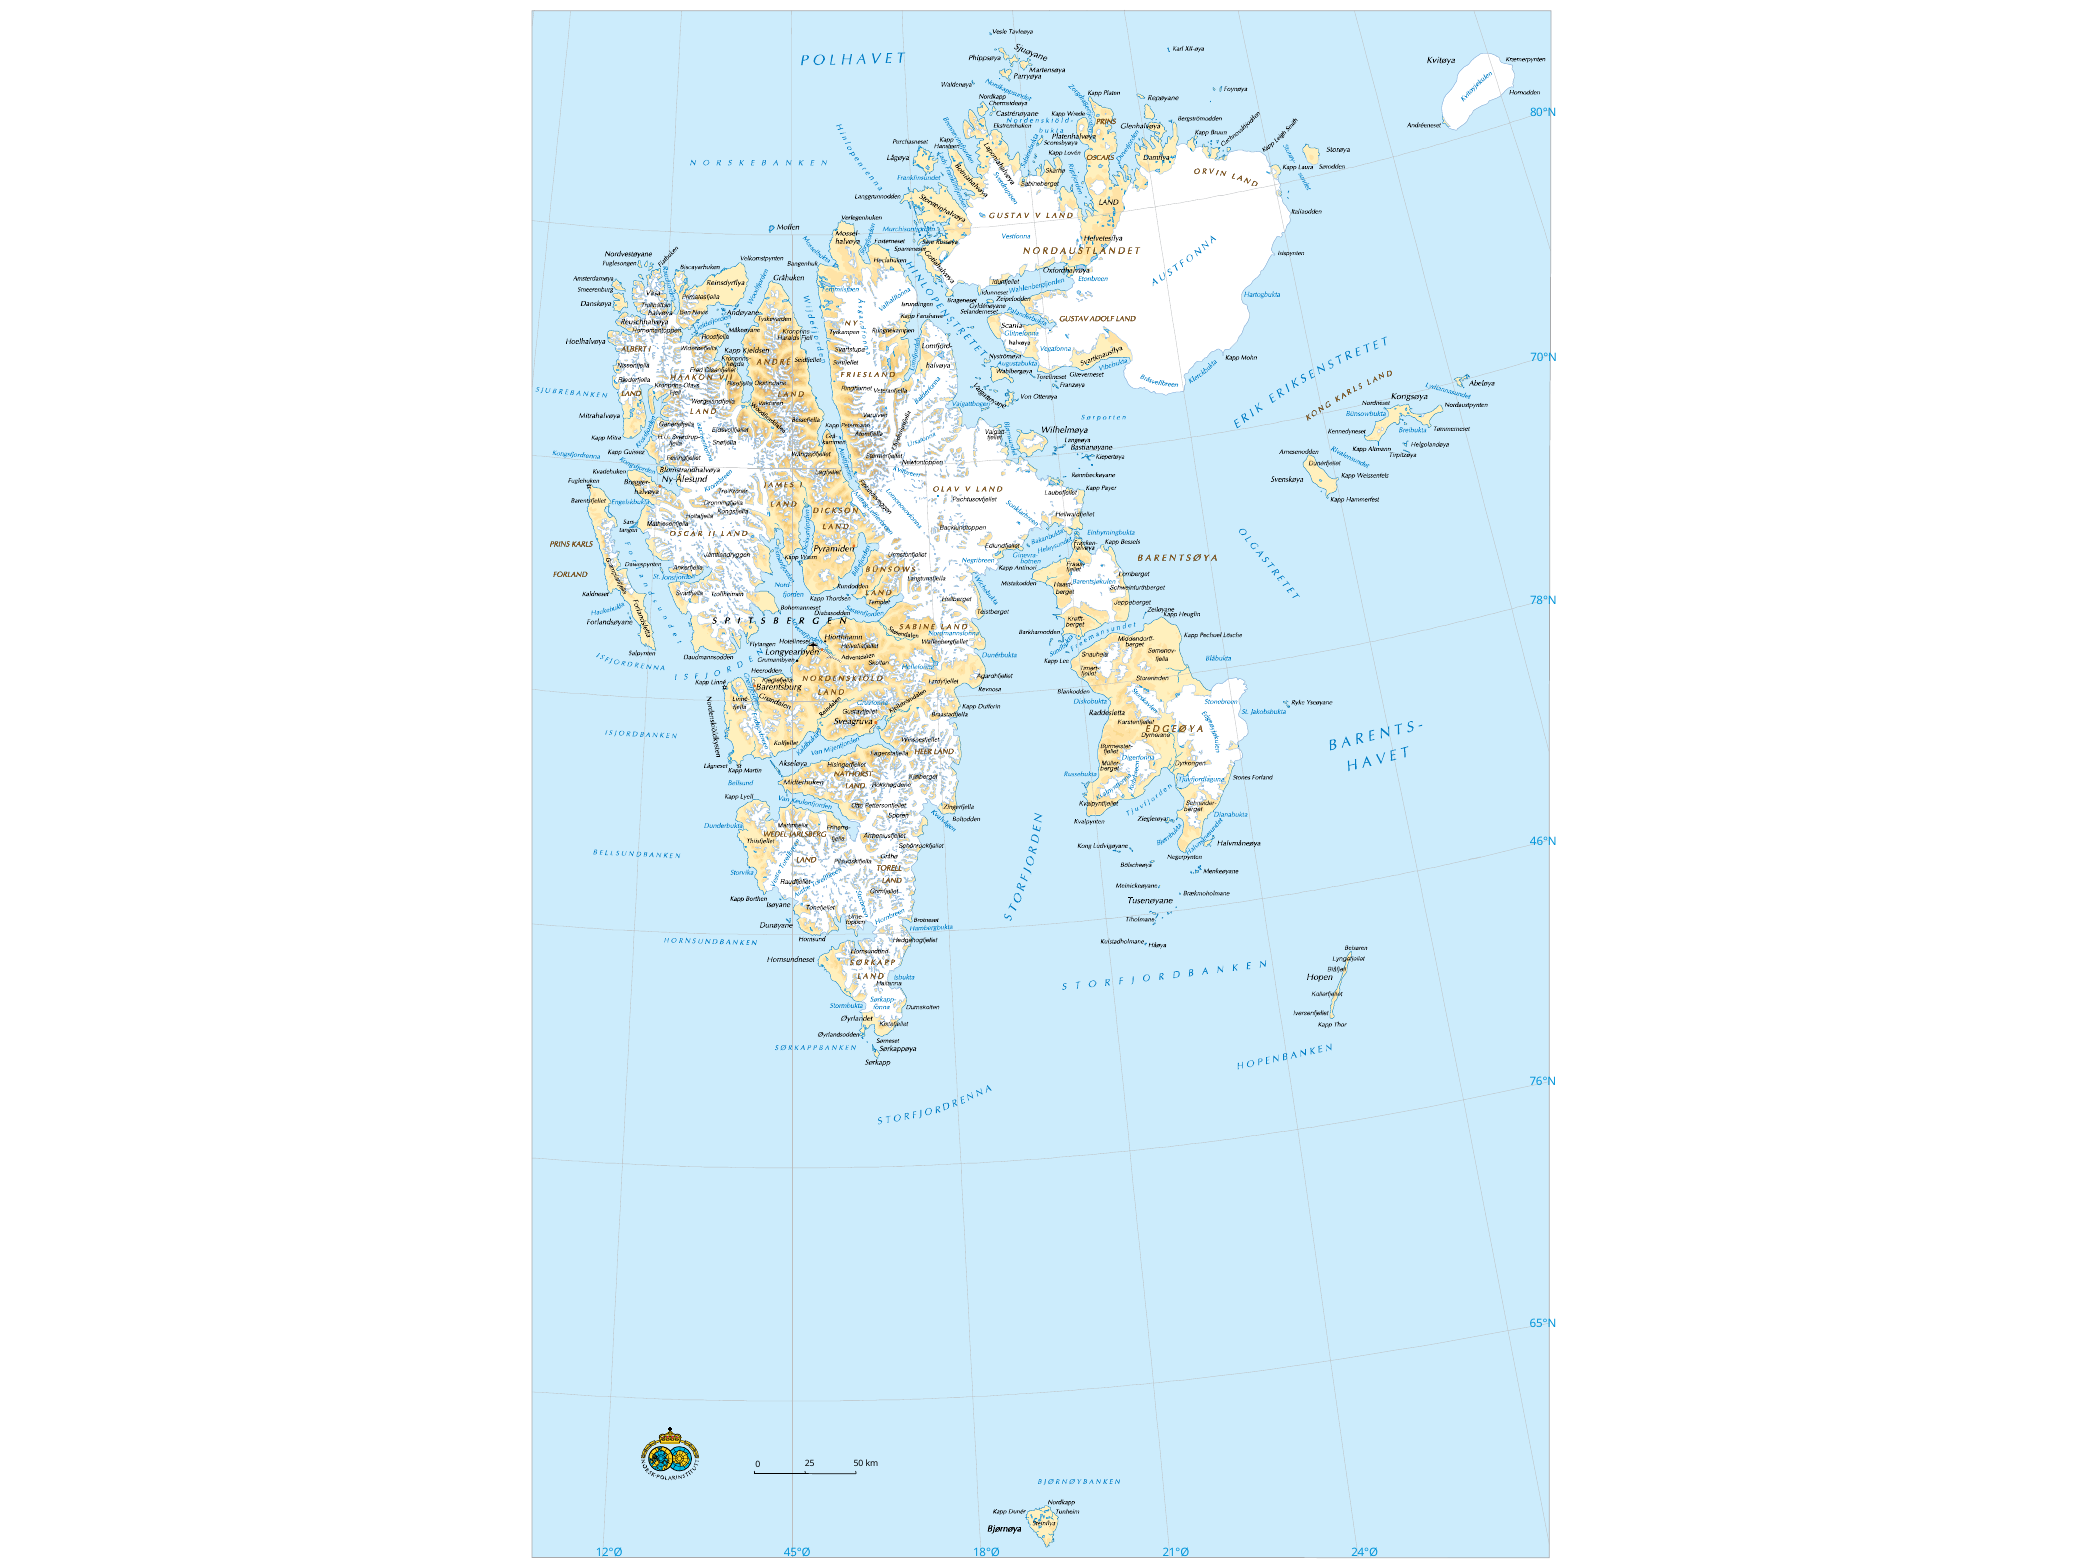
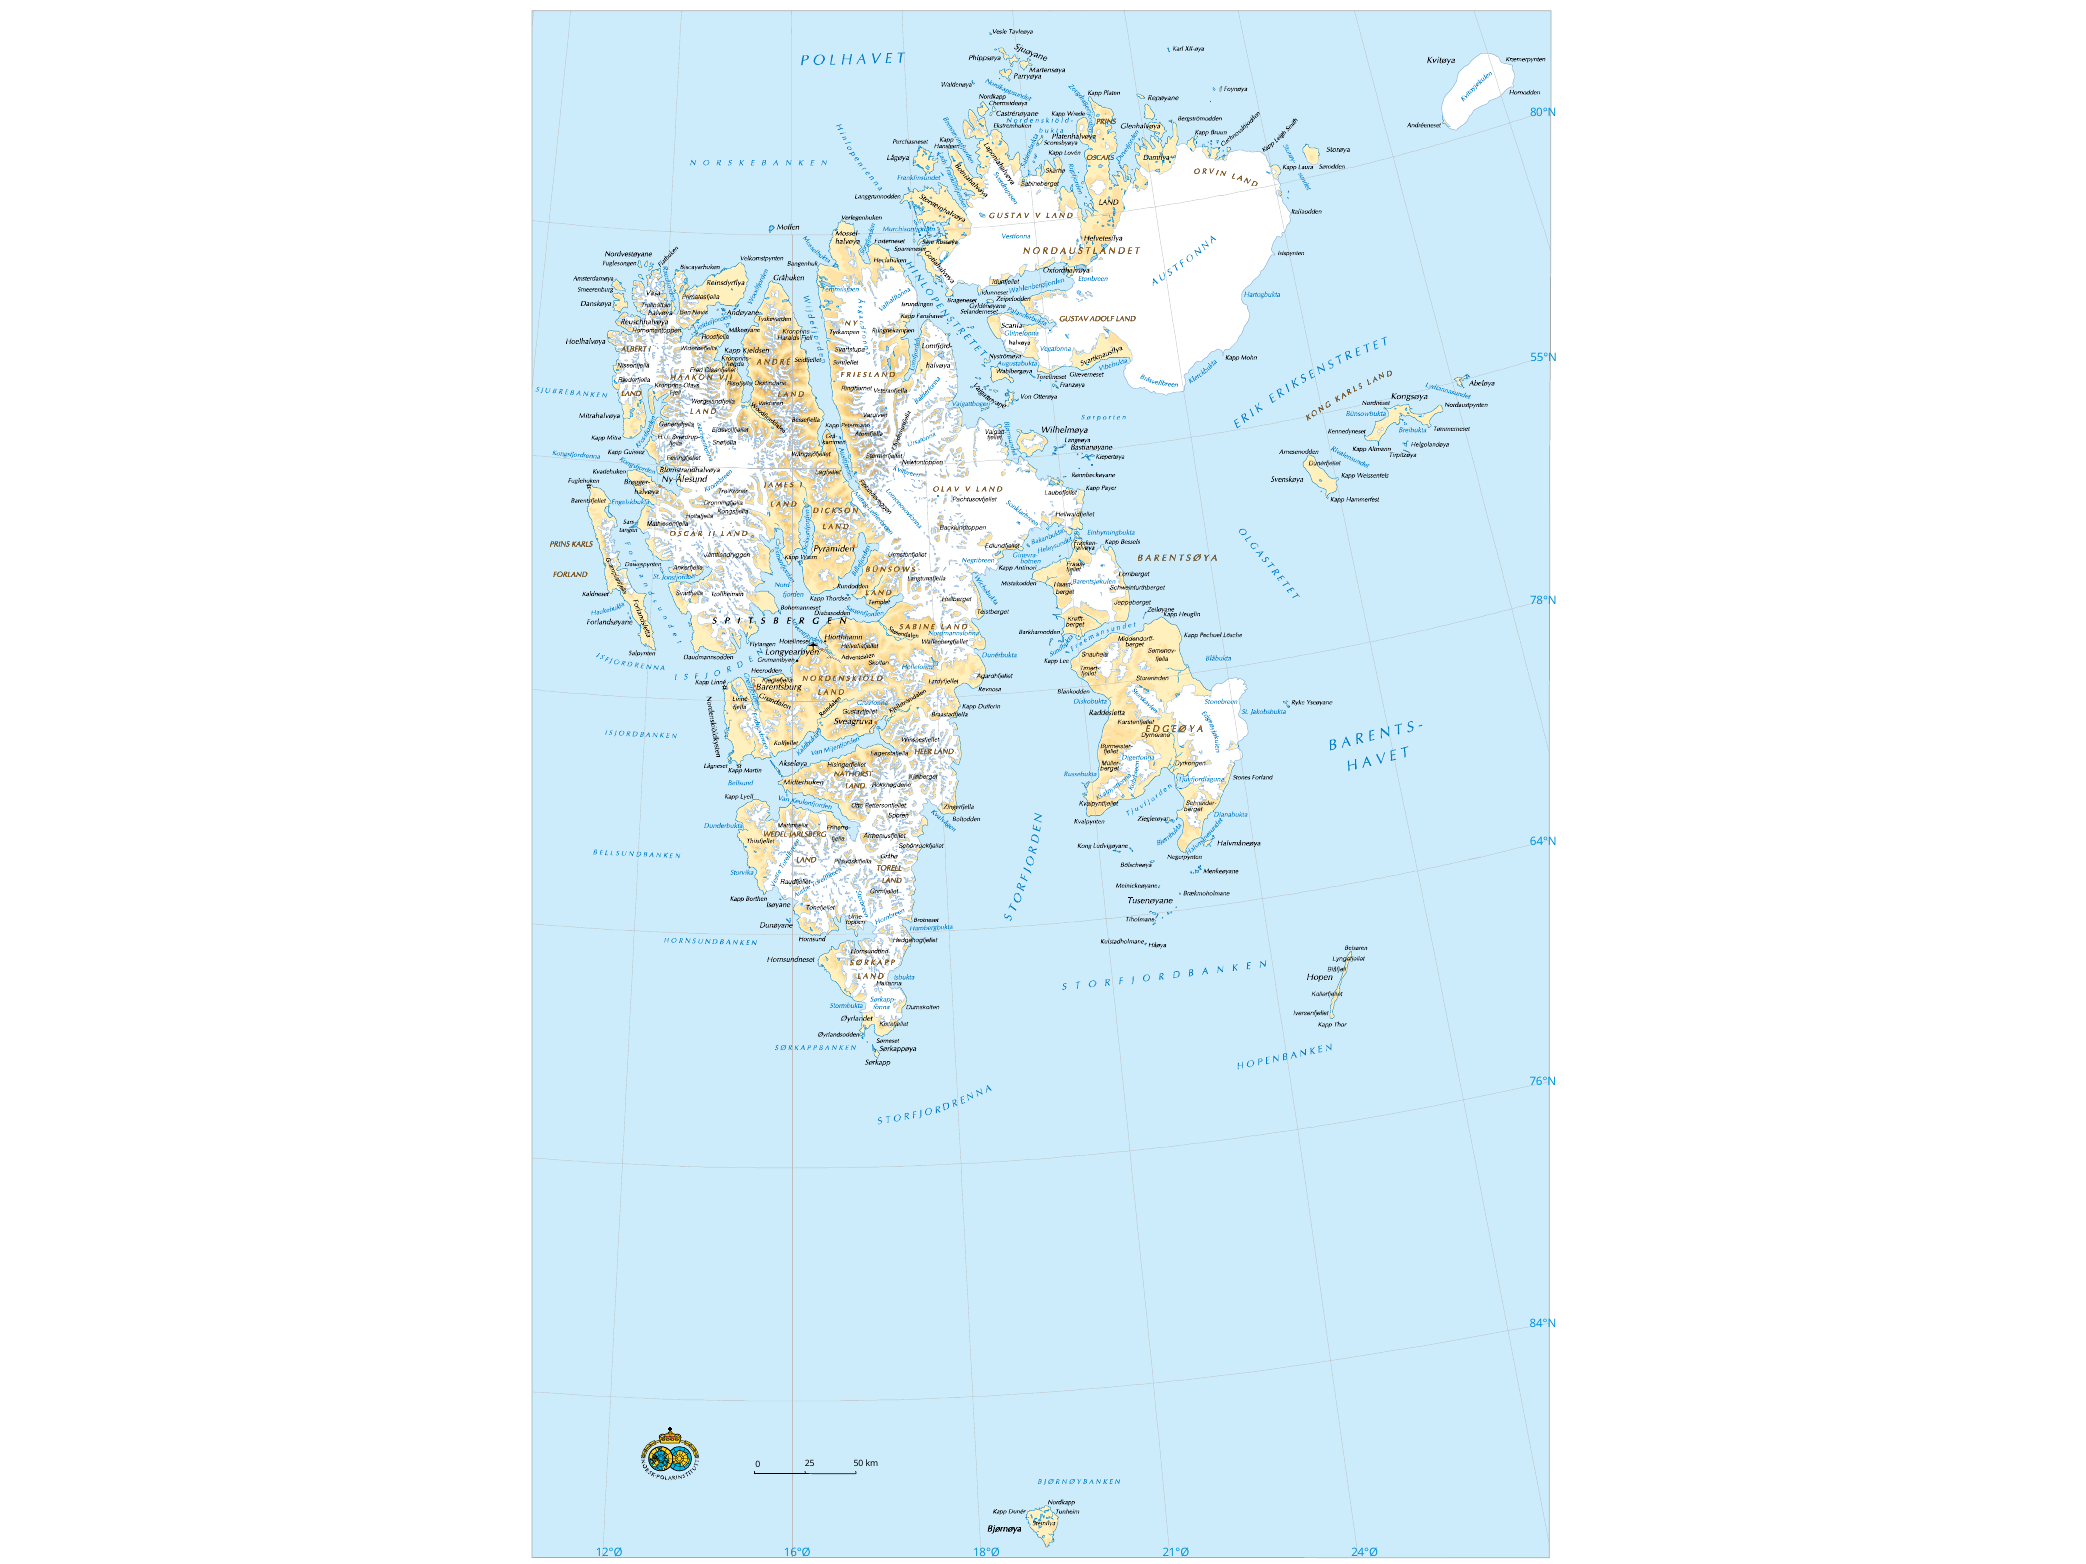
70°N: 70°N -> 55°N (1544, 358)
46°N: 46°N -> 64°N (1543, 842)
65°N: 65°N -> 84°N (1543, 1324)
45°Ø: 45°Ø -> 16°Ø (797, 1553)
